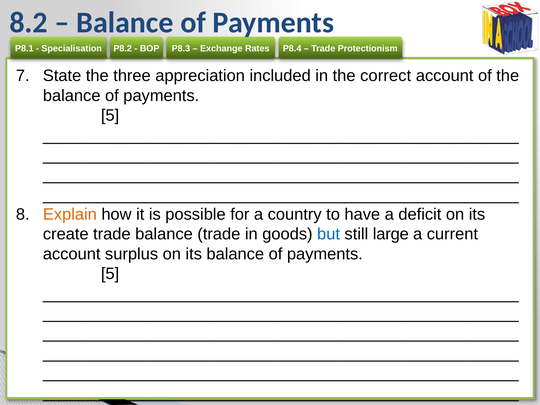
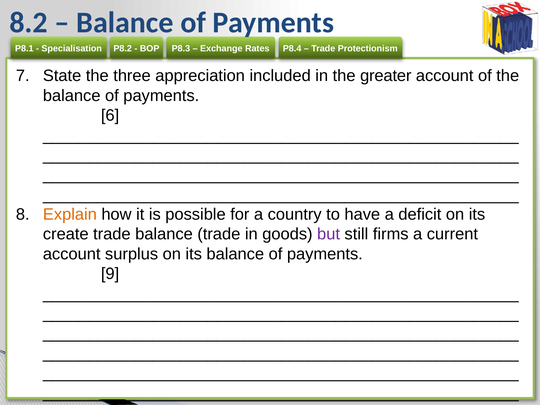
correct: correct -> greater (386, 76)
5: 5 -> 6 (110, 115)
but colour: blue -> purple (329, 234)
large: large -> firms (391, 234)
5: 5 -> 9 (110, 274)
